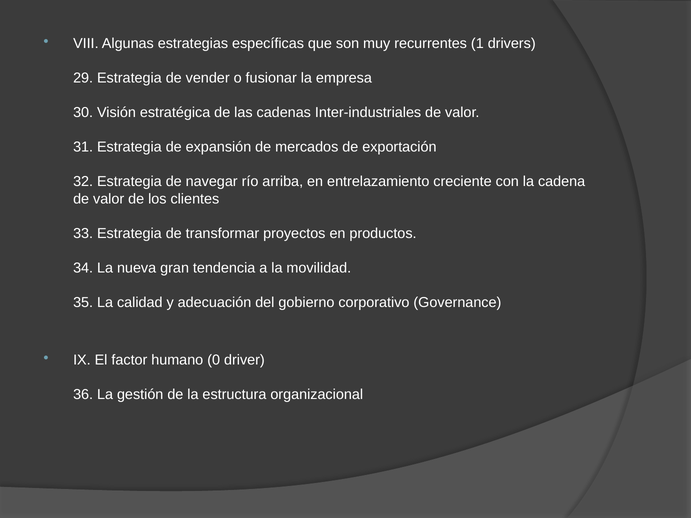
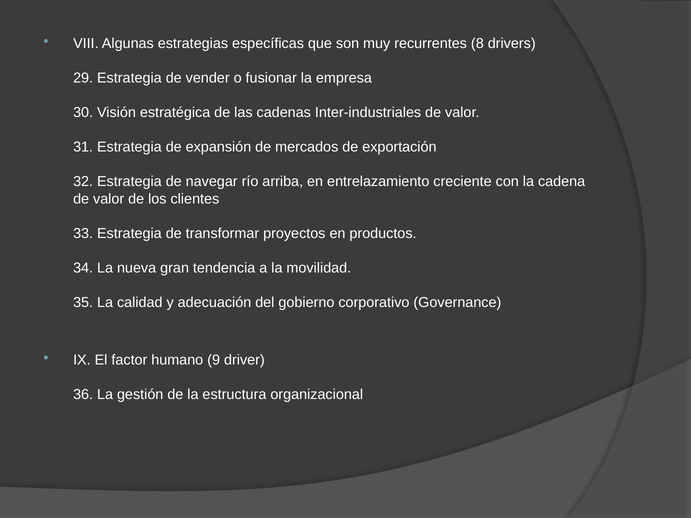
1: 1 -> 8 (477, 44)
0: 0 -> 9 (214, 360)
